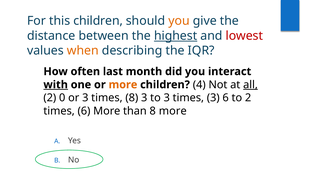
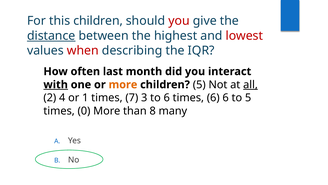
you colour: orange -> red (179, 21)
distance underline: none -> present (51, 36)
highest underline: present -> none (176, 36)
when colour: orange -> red (83, 50)
children 4: 4 -> 5 (199, 84)
0: 0 -> 4 (62, 98)
or 3: 3 -> 1 (85, 98)
times 8: 8 -> 7 (132, 98)
to 3: 3 -> 6 (167, 98)
times 3: 3 -> 6 (213, 98)
to 2: 2 -> 5 (248, 98)
times 6: 6 -> 0 (84, 111)
8 more: more -> many (173, 111)
